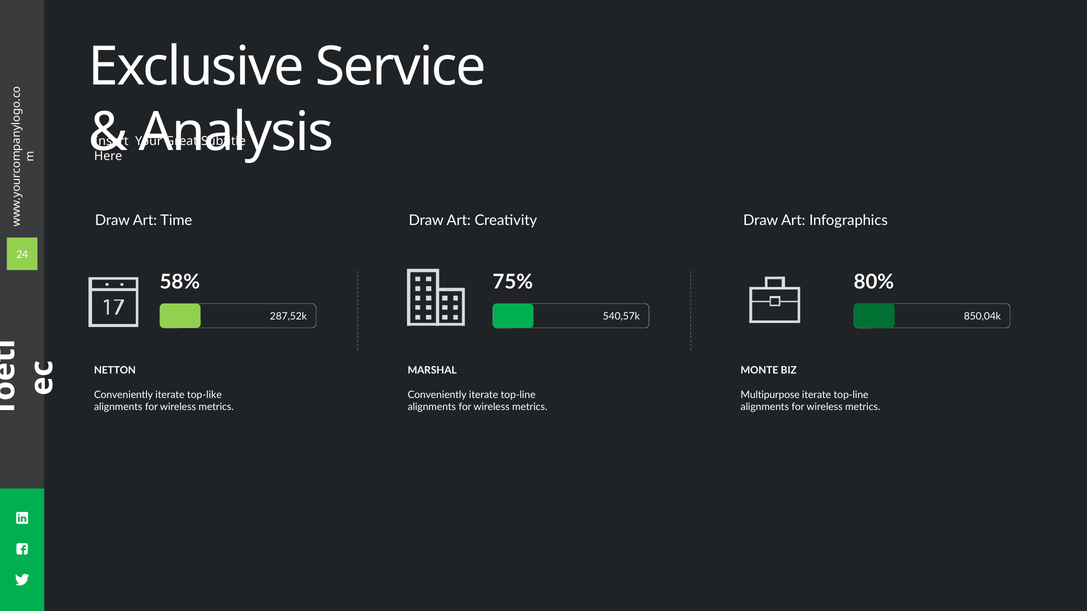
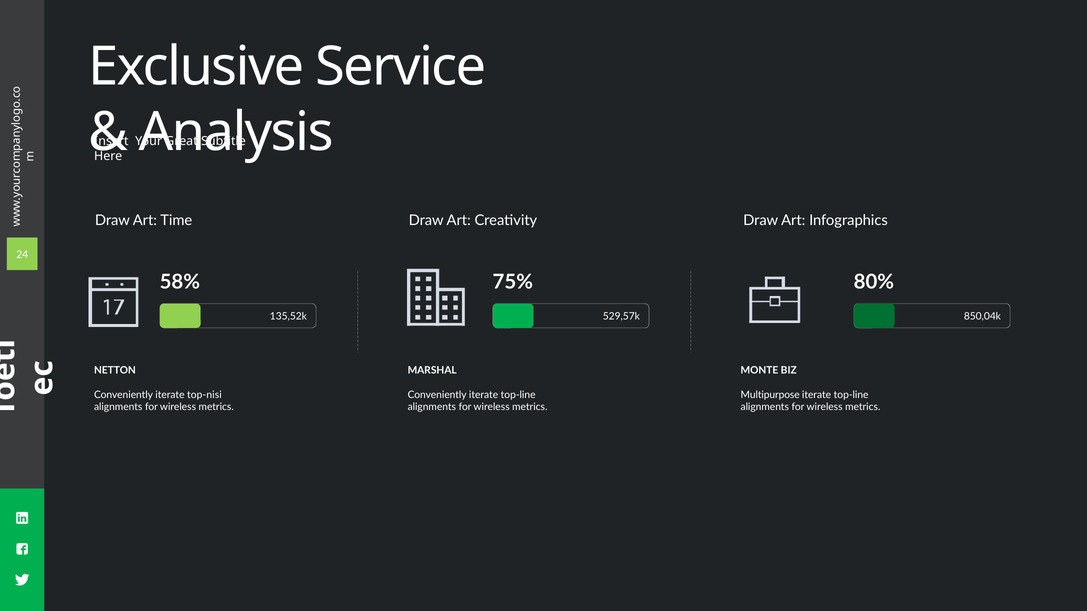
287,52k: 287,52k -> 135,52k (288, 317)
540,57k: 540,57k -> 529,57k (621, 317)
top-like: top-like -> top-nisi (204, 395)
